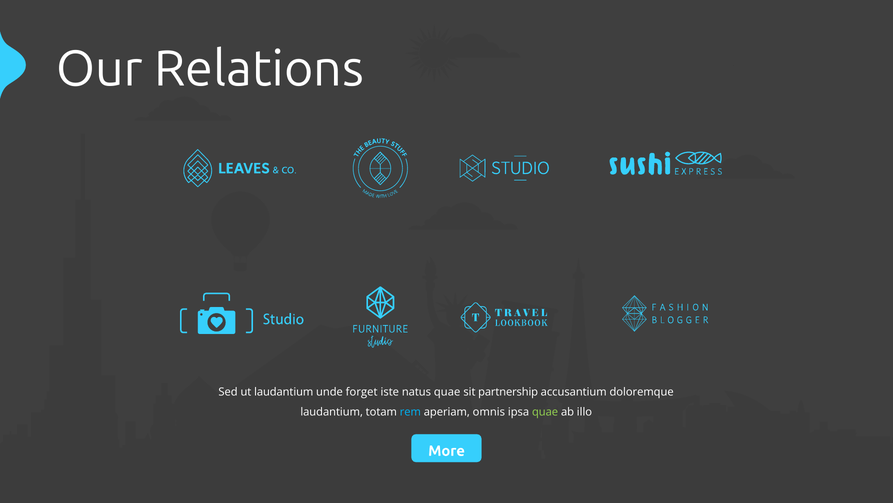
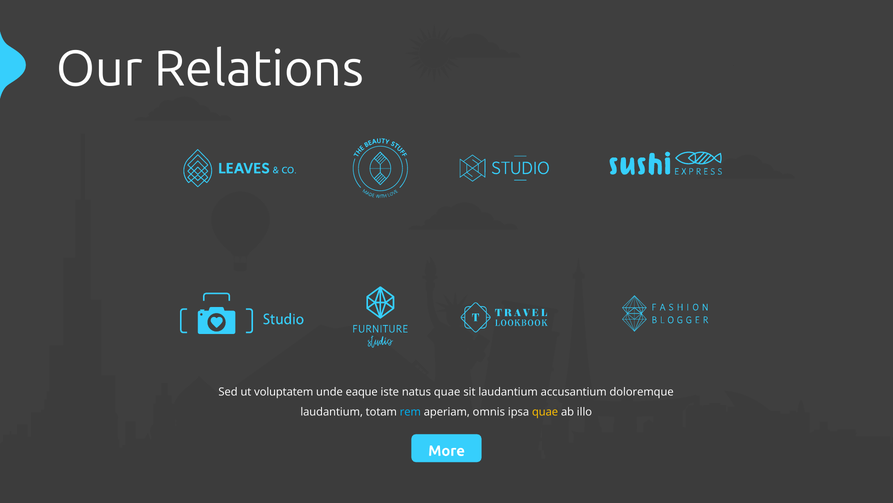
ut laudantium: laudantium -> voluptatem (284, 391)
forget: forget -> eaque (362, 391)
sit partnership: partnership -> laudantium (508, 391)
quae colour: light green -> yellow (545, 411)
